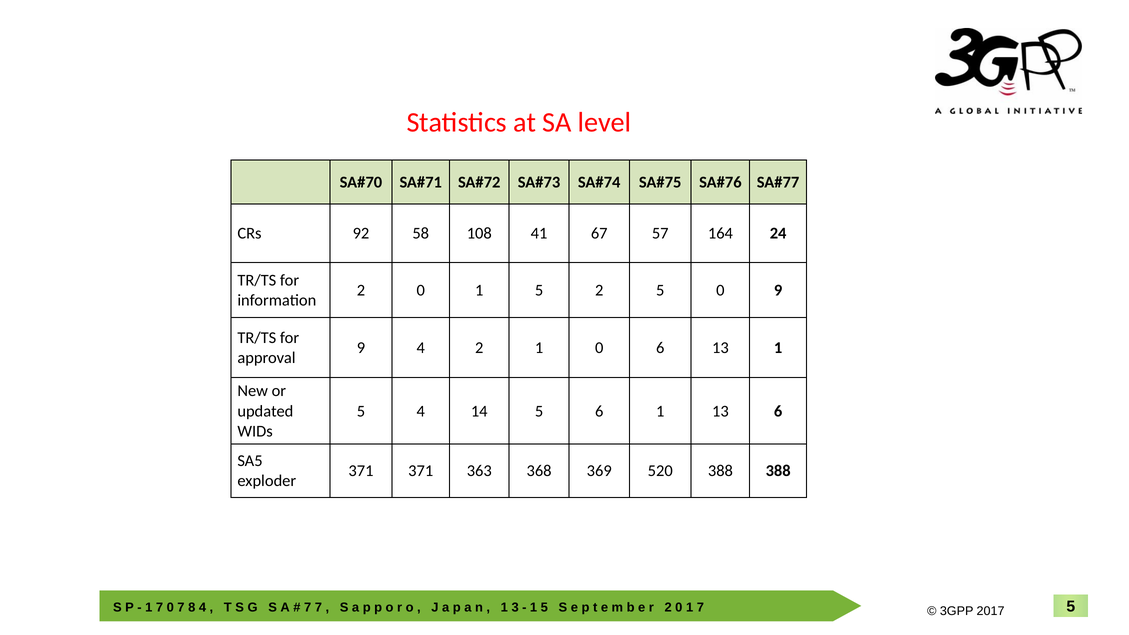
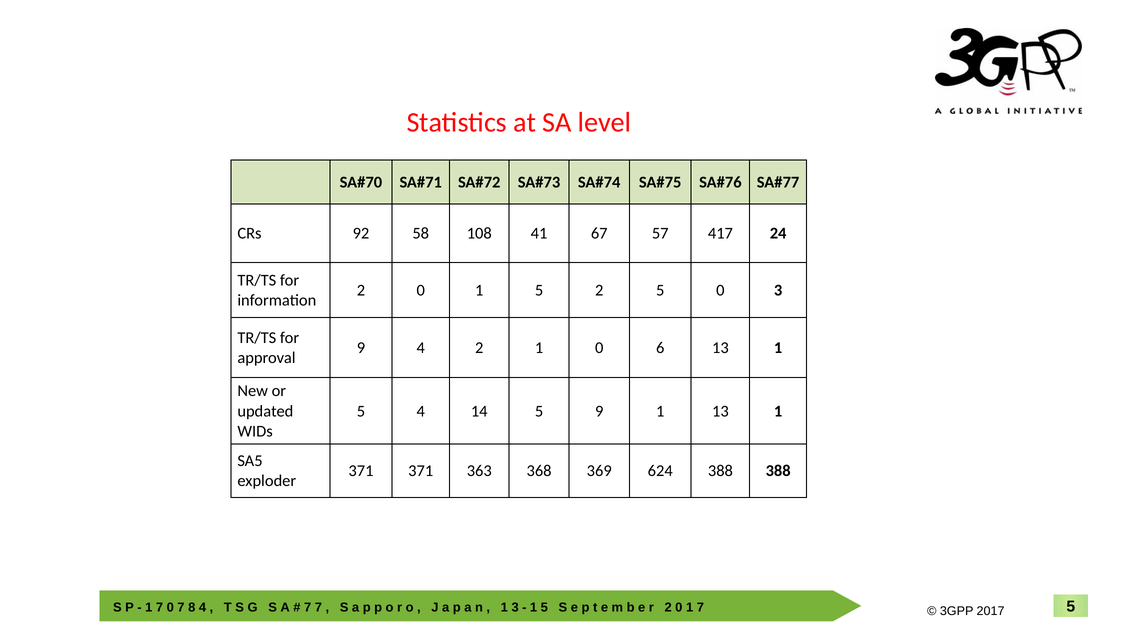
164: 164 -> 417 (720, 233)
0 9: 9 -> 3 (778, 290)
5 6: 6 -> 9 (599, 411)
1 13 6: 6 -> 1 (778, 411)
520: 520 -> 624 (660, 471)
